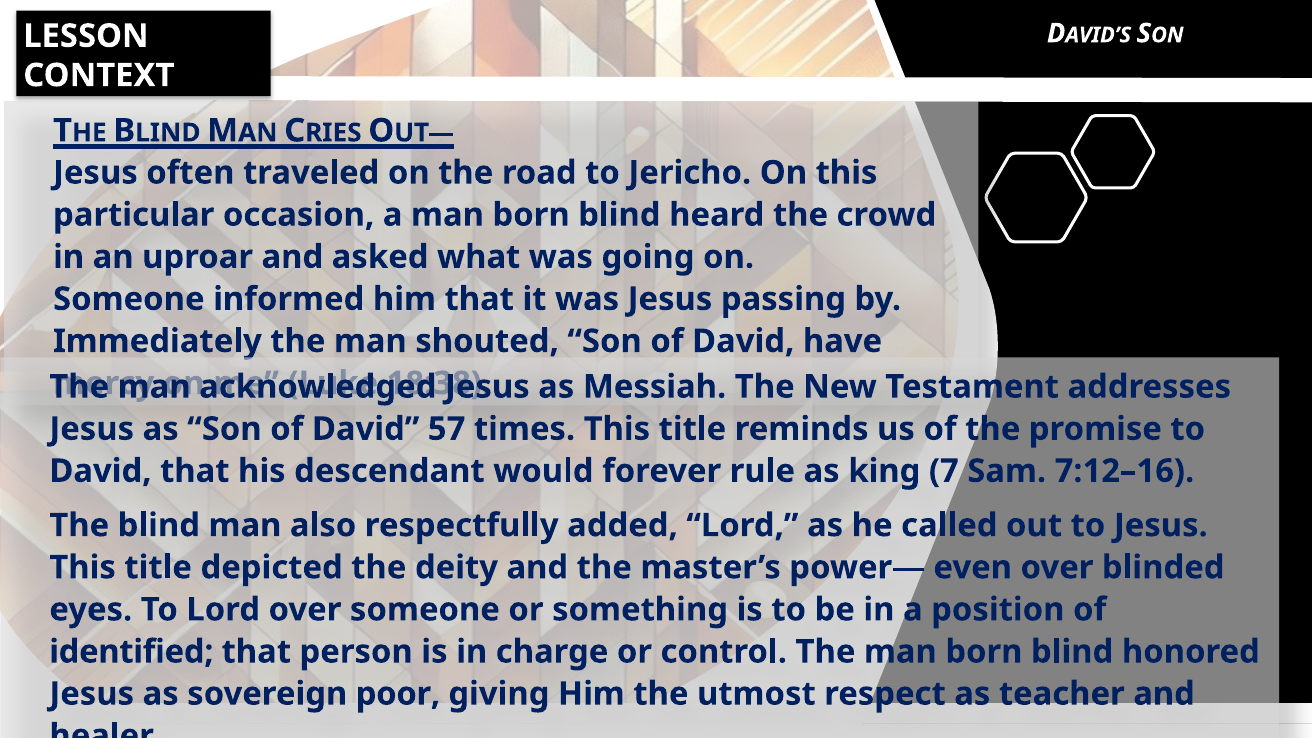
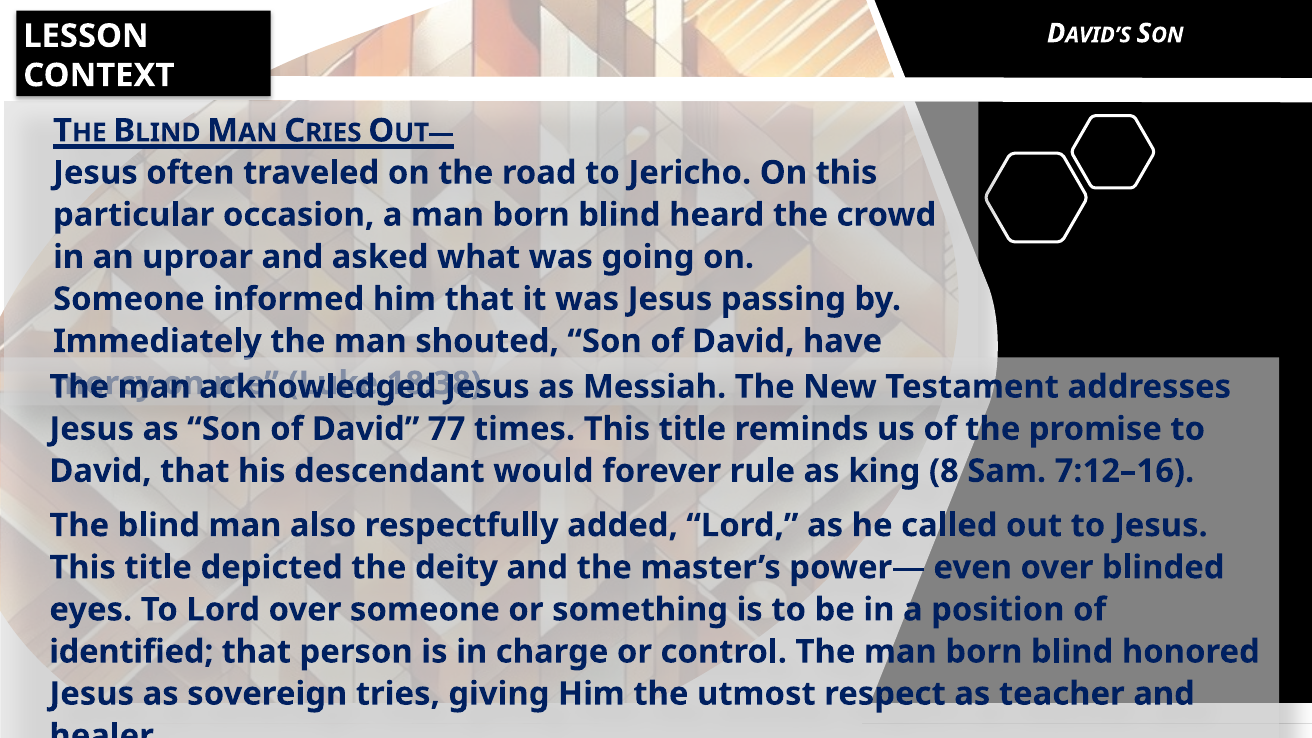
57: 57 -> 77 (447, 429)
7: 7 -> 8 (944, 471)
poor: poor -> tries (398, 694)
